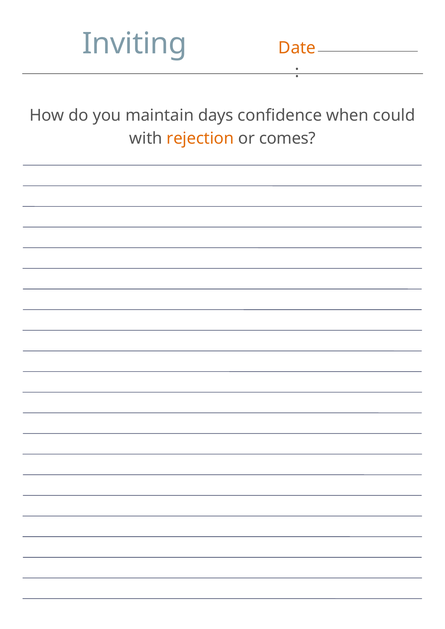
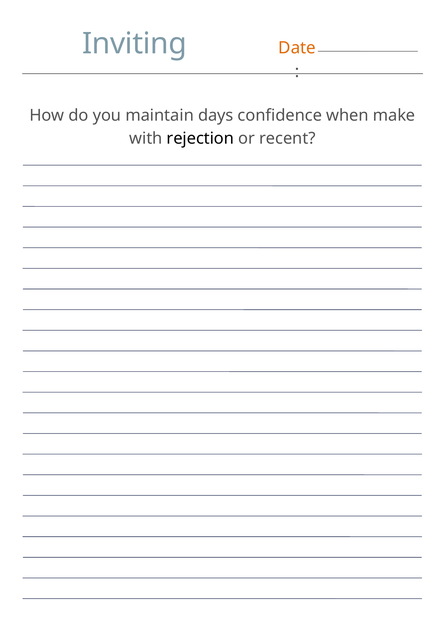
could: could -> make (394, 115)
rejection colour: orange -> black (200, 138)
comes: comes -> recent (287, 138)
